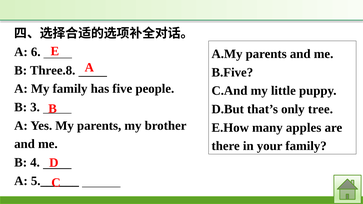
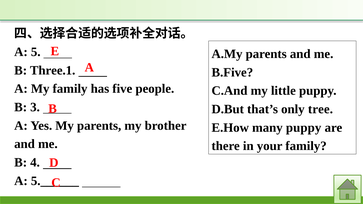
6: 6 -> 5 (36, 52)
Three.8: Three.8 -> Three.1 (53, 70)
many apples: apples -> puppy (304, 128)
